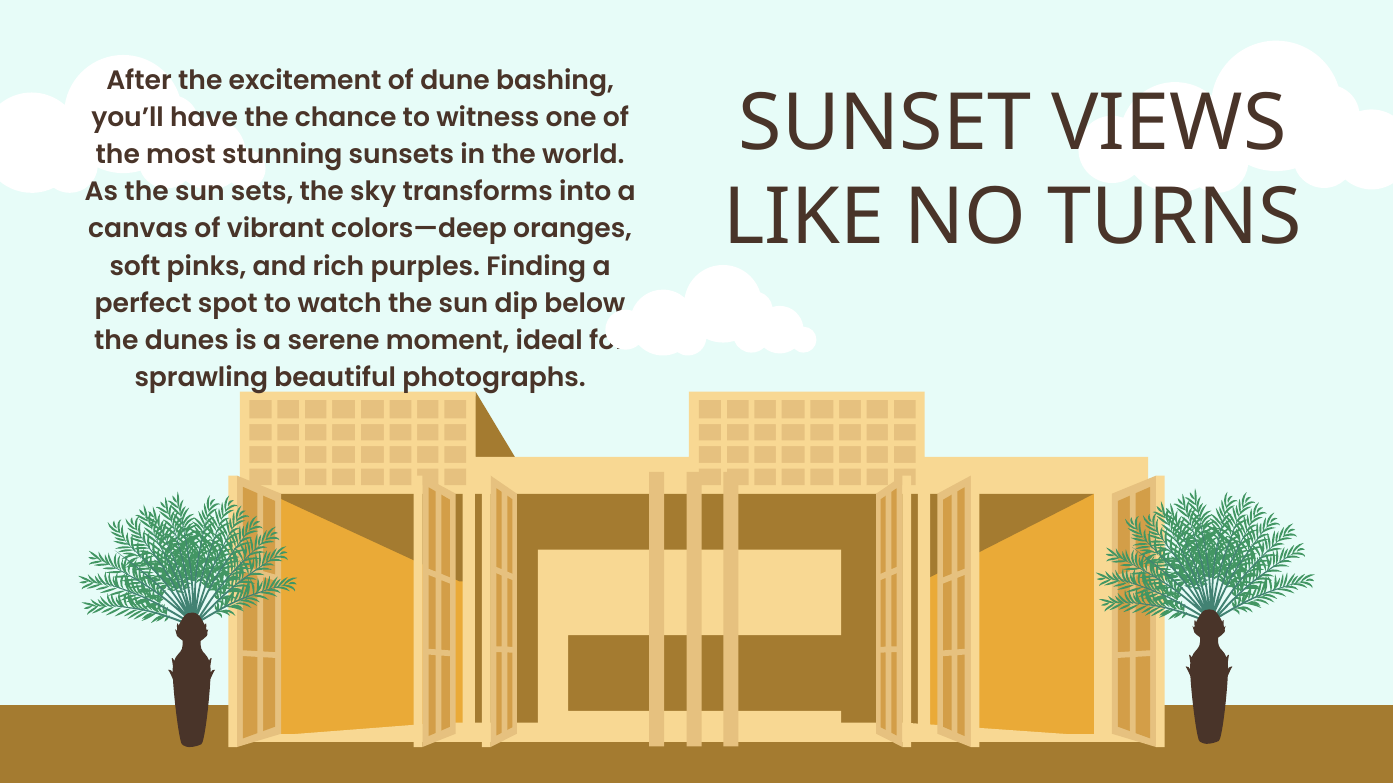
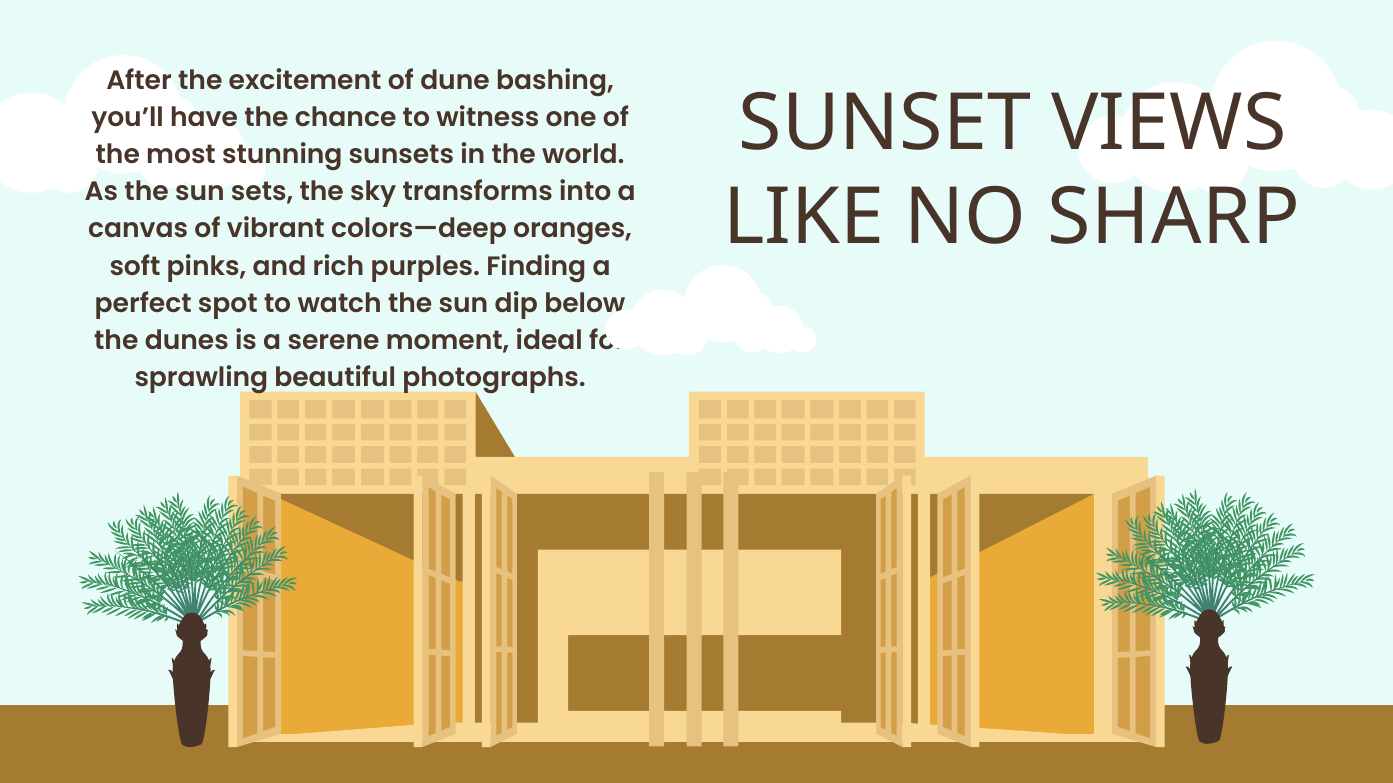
TURNS: TURNS -> SHARP (1174, 217)
